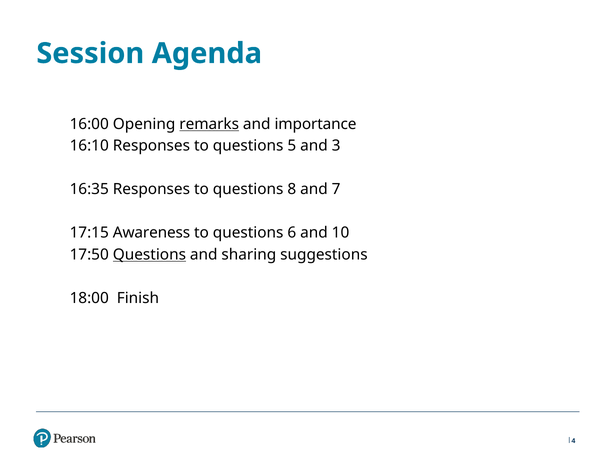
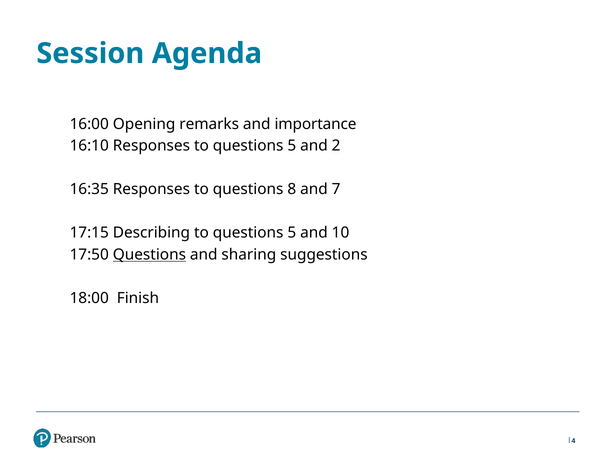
remarks underline: present -> none (209, 124)
3: 3 -> 2 (336, 146)
Awareness: Awareness -> Describing (151, 233)
6: 6 -> 5 (292, 233)
